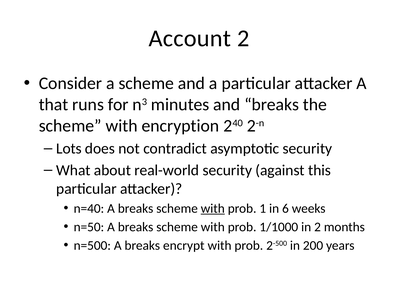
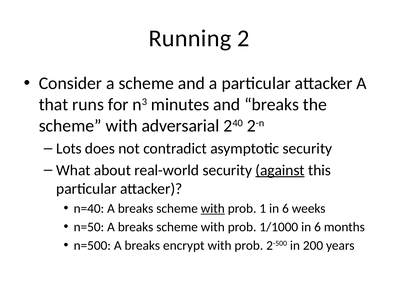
Account: Account -> Running (190, 39)
encryption: encryption -> adversarial (180, 126)
against underline: none -> present (280, 170)
1/1000 in 2: 2 -> 6 (318, 227)
